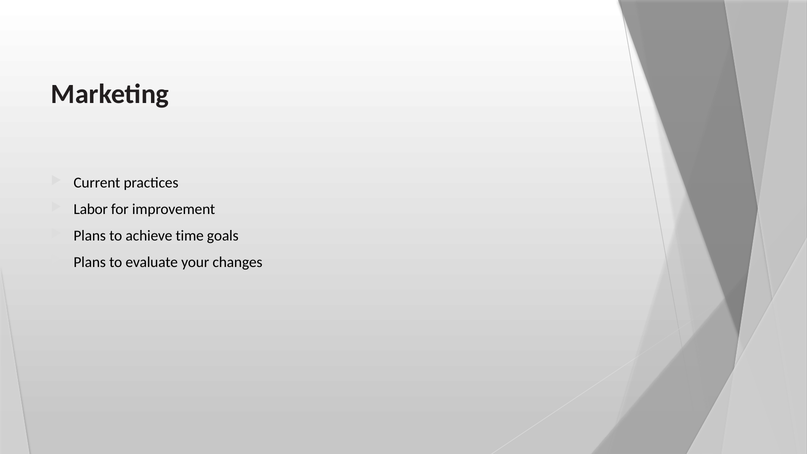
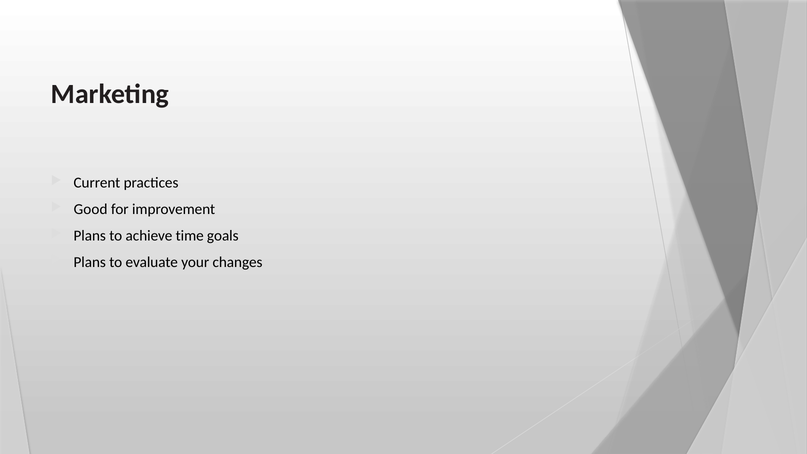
Labor: Labor -> Good (91, 209)
